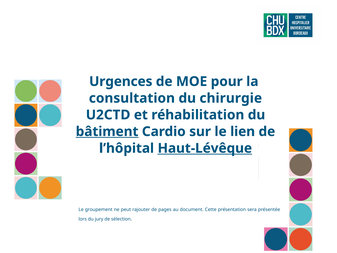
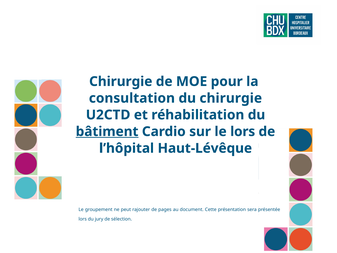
Urgences: Urgences -> Chirurgie (121, 81)
le lien: lien -> lors (243, 131)
Haut-Lévêque underline: present -> none (205, 148)
